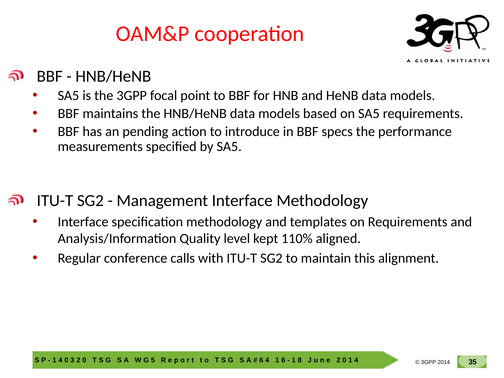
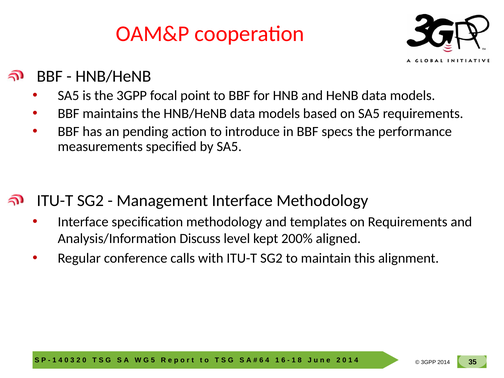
Quality: Quality -> Discuss (200, 239)
110%: 110% -> 200% (297, 239)
